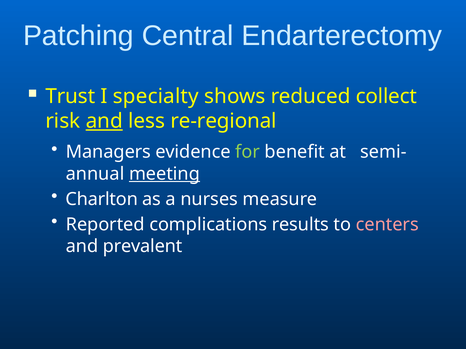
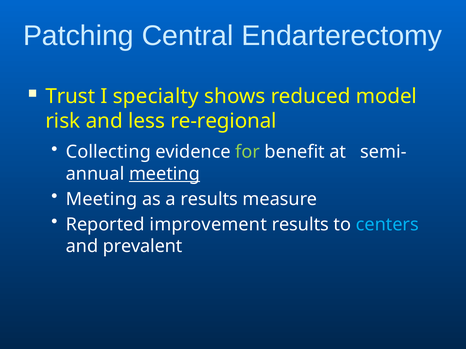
collect: collect -> model (386, 96)
and underline: present -> none (104, 121)
Managers: Managers -> Collecting (108, 152)
Charlton: Charlton -> Meeting (102, 199)
a nurses: nurses -> results (209, 199)
complications: complications -> improvement (208, 225)
centers colour: pink -> light blue (387, 225)
